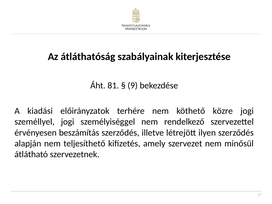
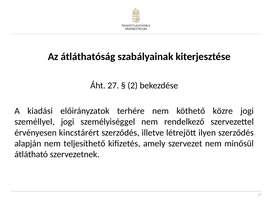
81: 81 -> 27 (113, 85)
9: 9 -> 2 (133, 85)
beszámítás: beszámítás -> kincstárért (79, 133)
